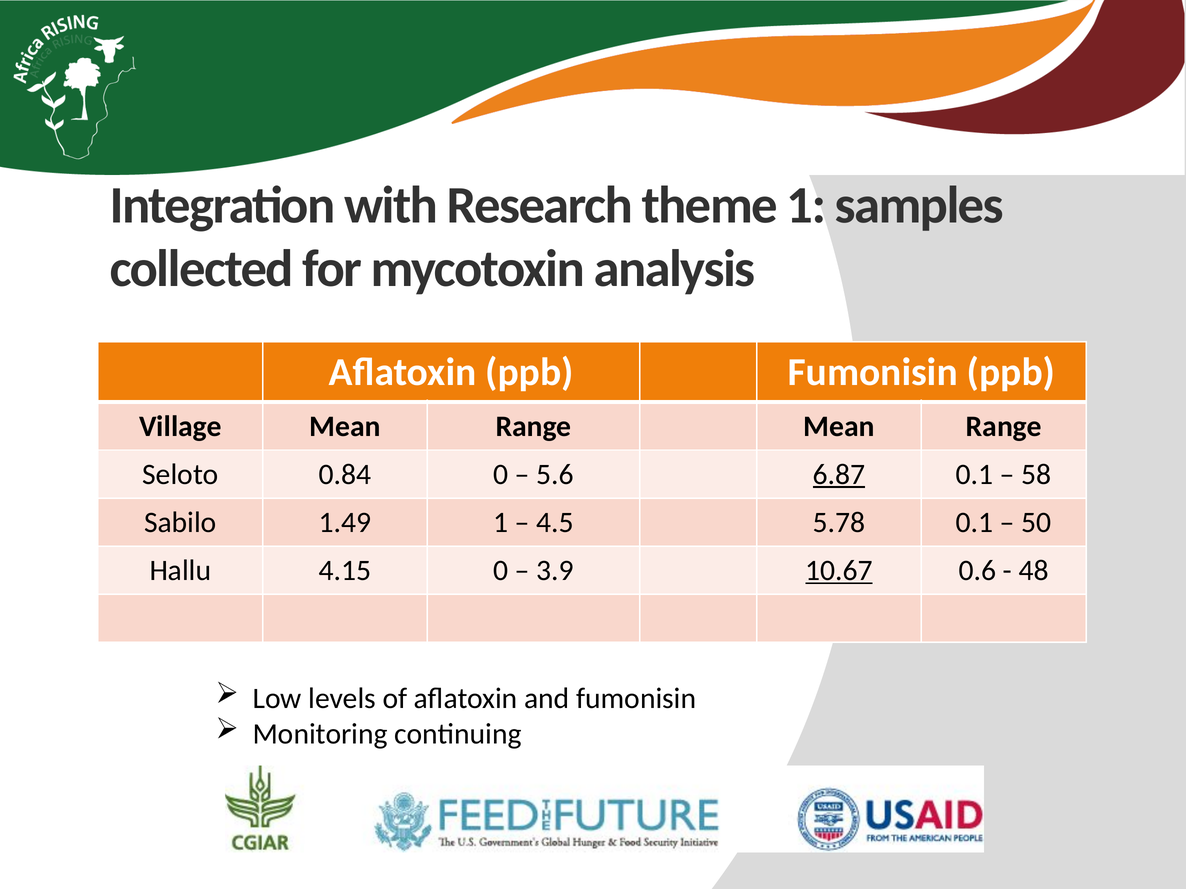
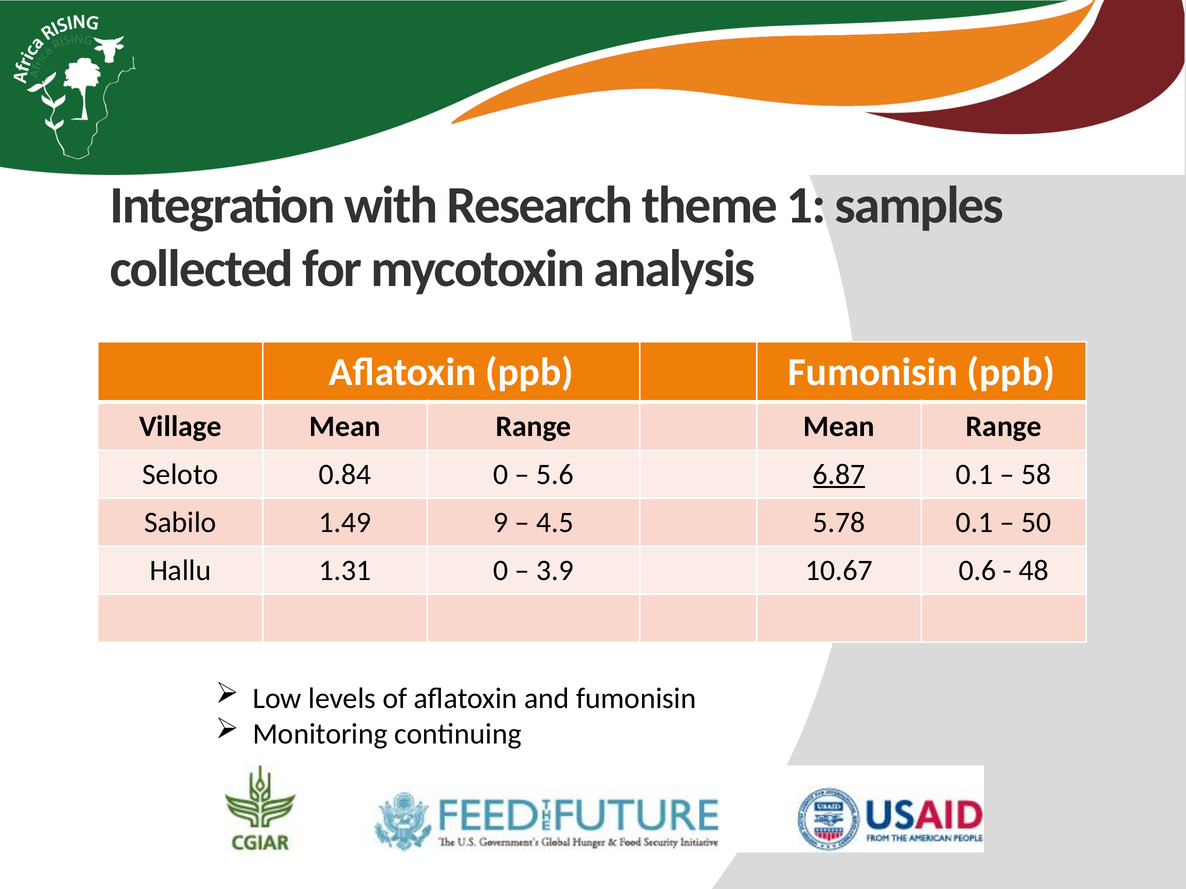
1.49 1: 1 -> 9 (501, 523)
4.15: 4.15 -> 1.31 (345, 571)
10.67 underline: present -> none (839, 571)
